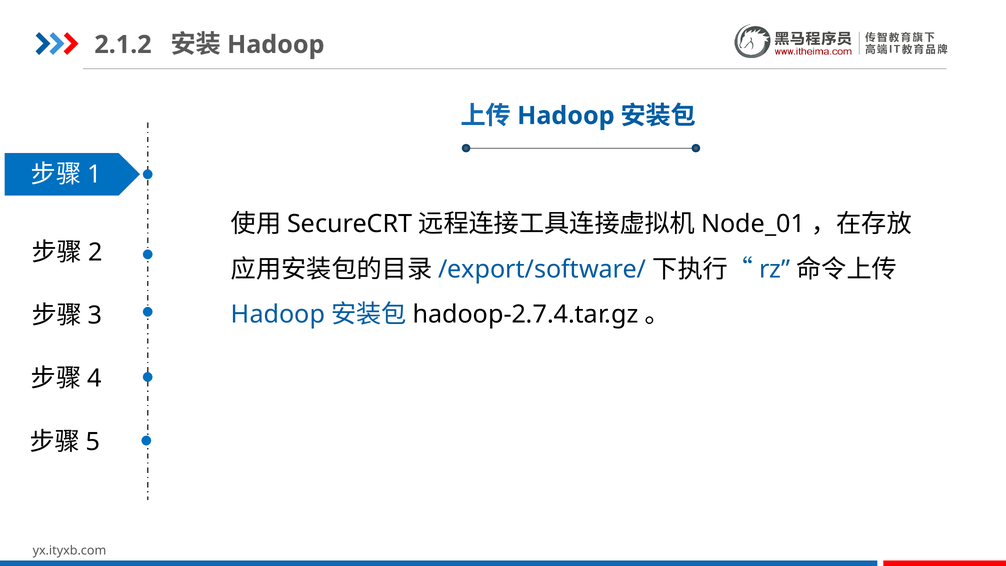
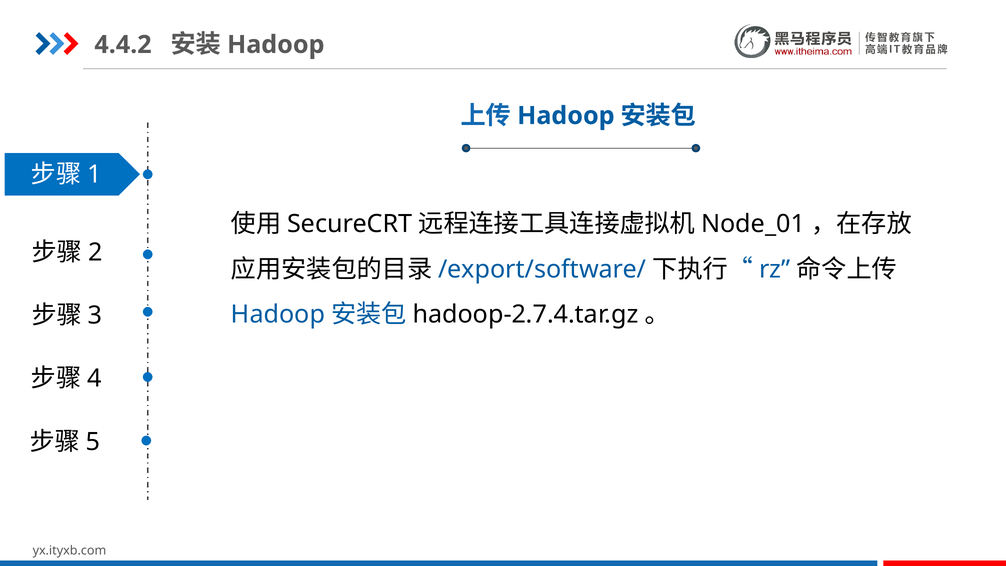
2.1.2: 2.1.2 -> 4.4.2 (123, 45)
